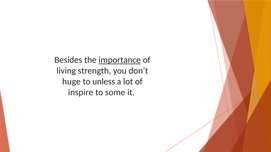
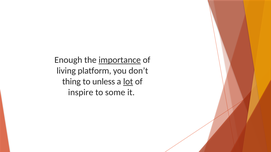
Besides: Besides -> Enough (68, 60)
strength: strength -> platform (95, 71)
huge: huge -> thing (72, 82)
lot underline: none -> present (128, 82)
